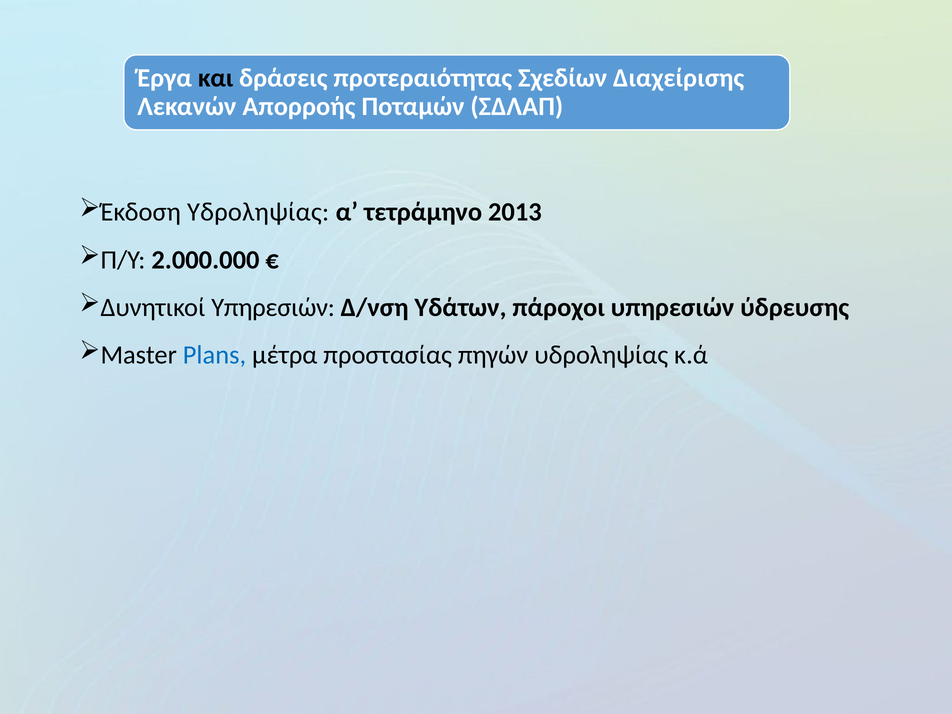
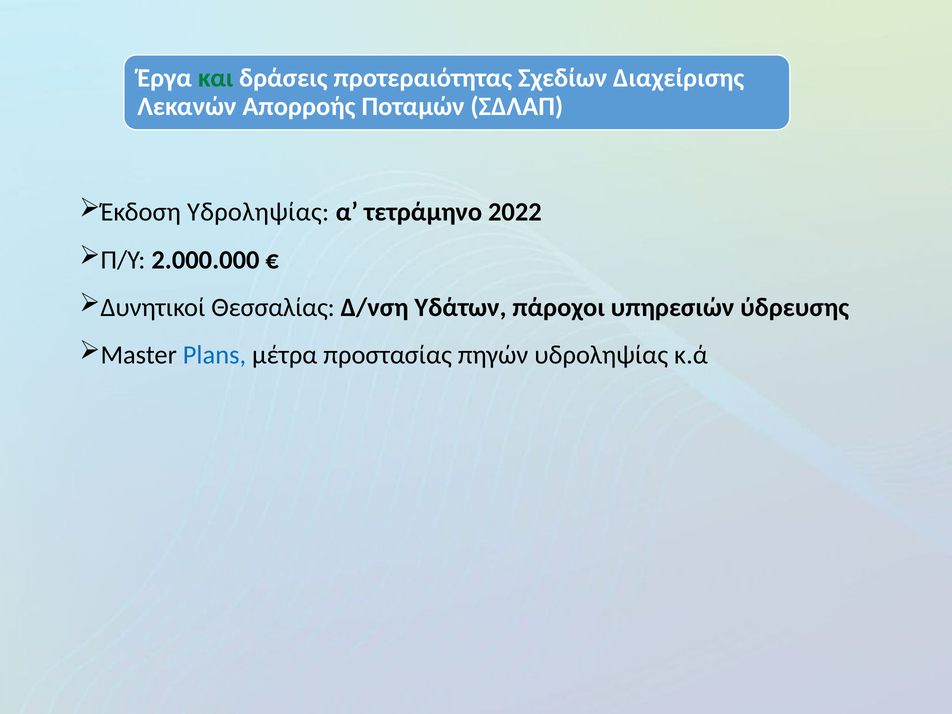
και colour: black -> green (216, 78)
2013: 2013 -> 2022 (515, 212)
Δυνητικοί Υπηρεσιών: Υπηρεσιών -> Θεσσαλίας (273, 307)
